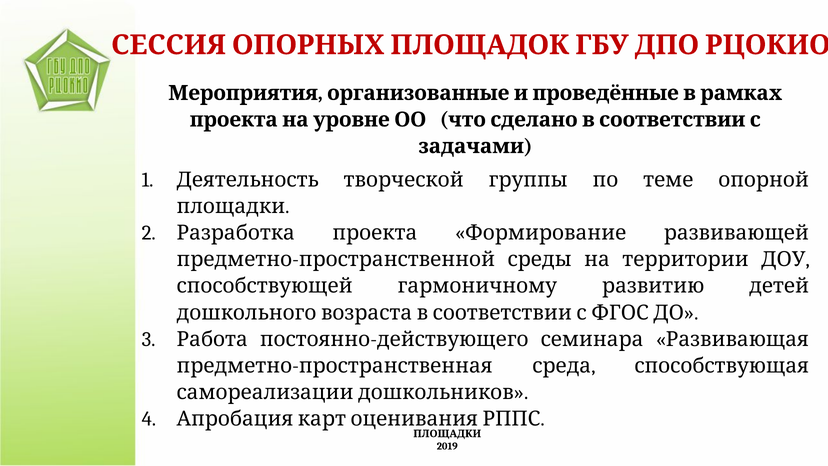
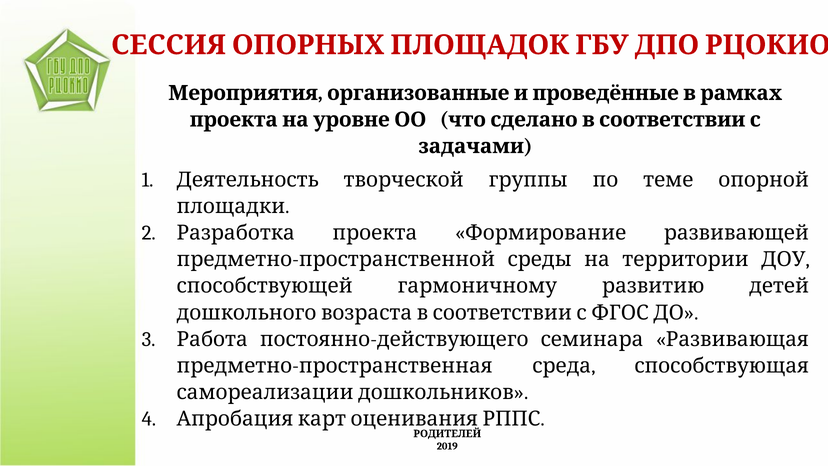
ПЛОЩАДКИ: ПЛОЩАДКИ -> РОДИТЕЛЕЙ (447, 433)
